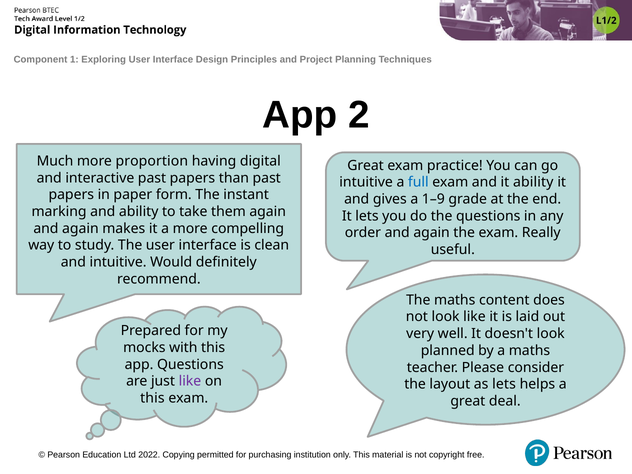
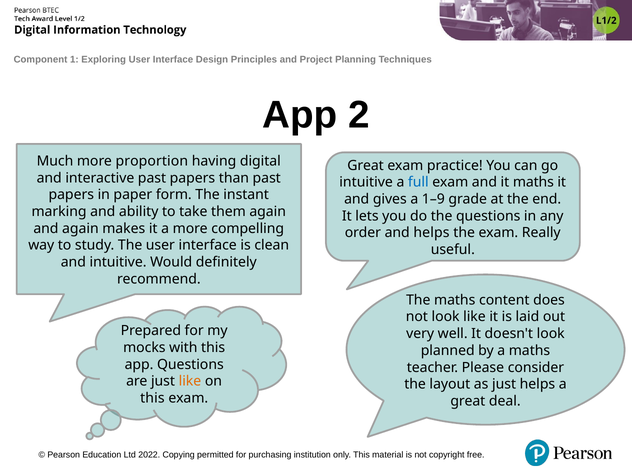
it ability: ability -> maths (533, 182)
order and again: again -> helps (431, 233)
like colour: purple -> orange (190, 381)
as lets: lets -> just (504, 384)
